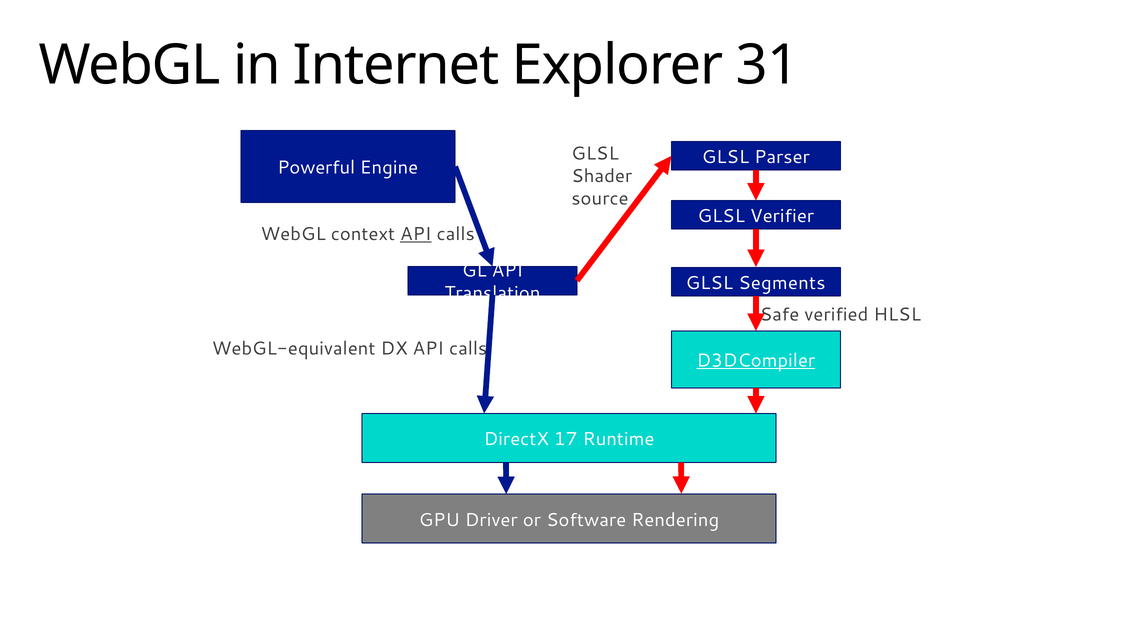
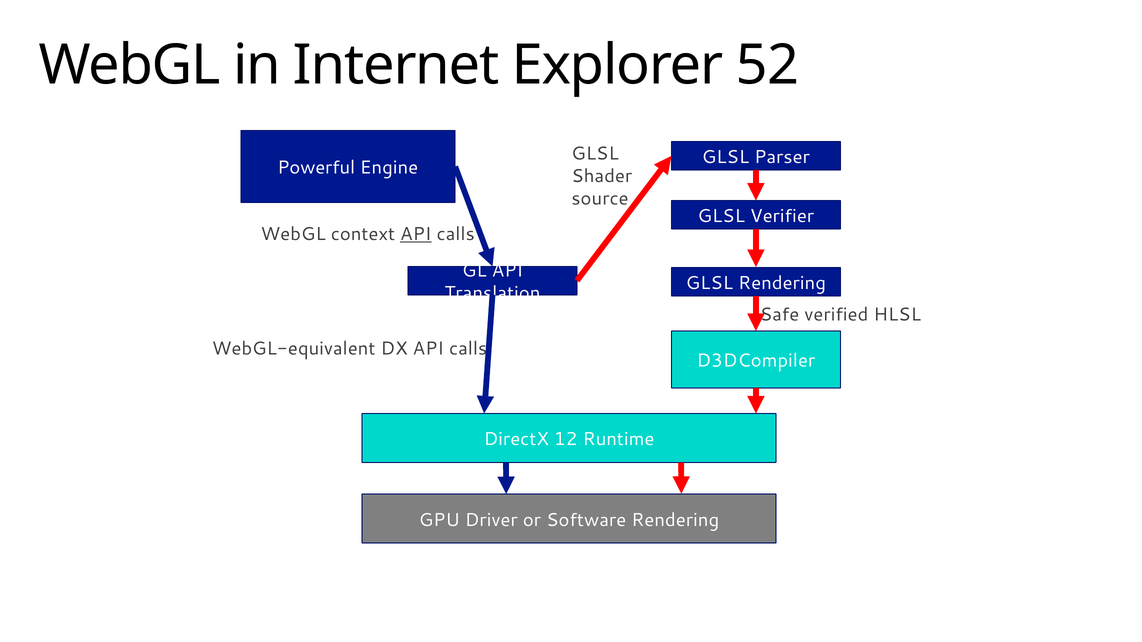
31: 31 -> 52 (767, 65)
GLSL Segments: Segments -> Rendering (782, 283)
D3DCompiler underline: present -> none (756, 361)
17: 17 -> 12 (566, 439)
